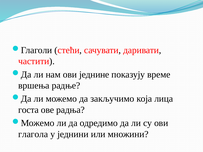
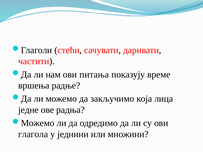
једнине: једнине -> питања (94, 75)
госта: госта -> једне (28, 110)
